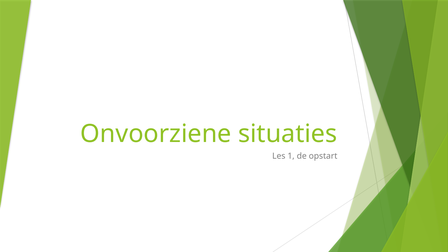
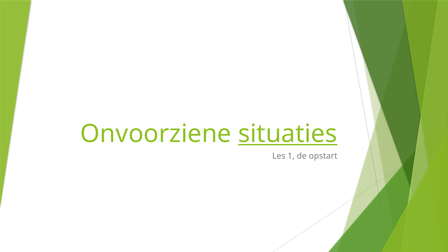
situaties underline: none -> present (288, 134)
